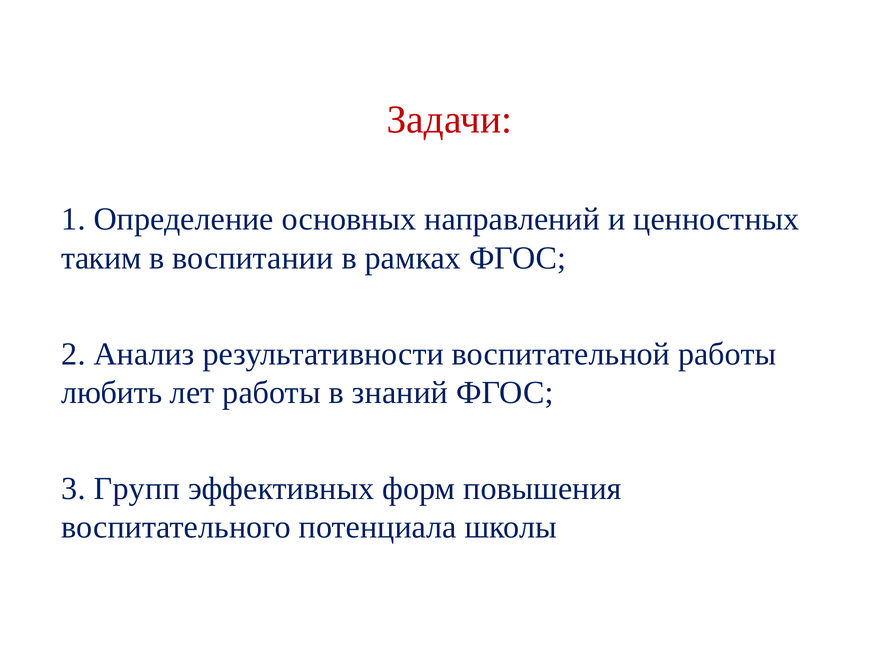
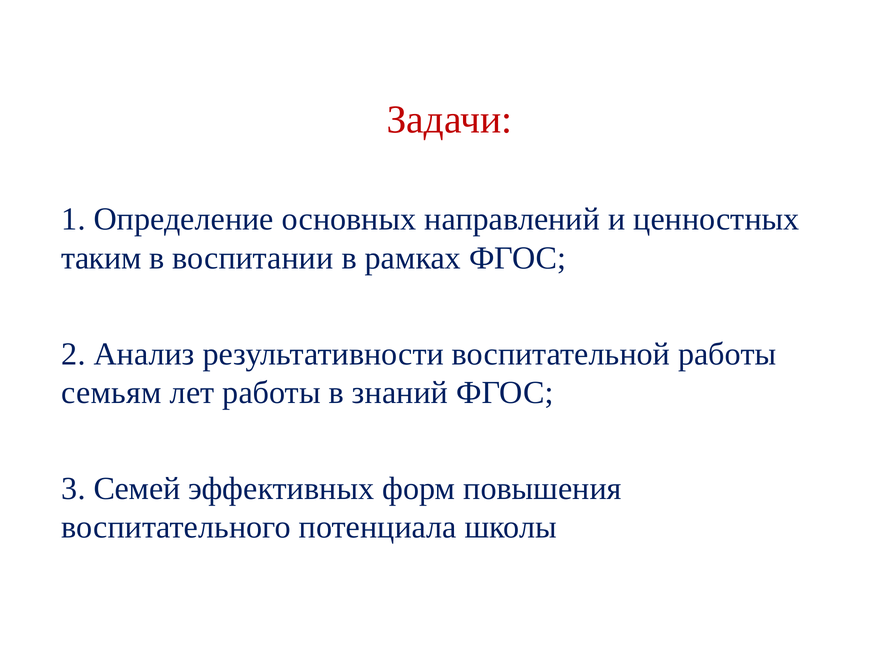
любить: любить -> семьям (112, 393)
Групп: Групп -> Семей (137, 489)
